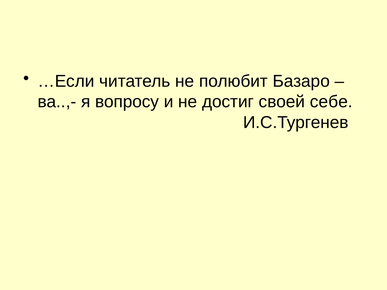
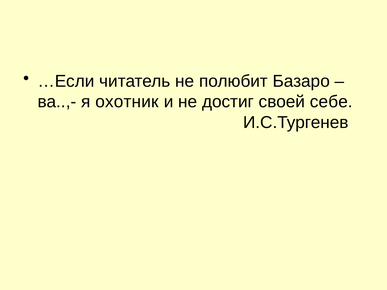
вопросу: вопросу -> охотник (127, 102)
